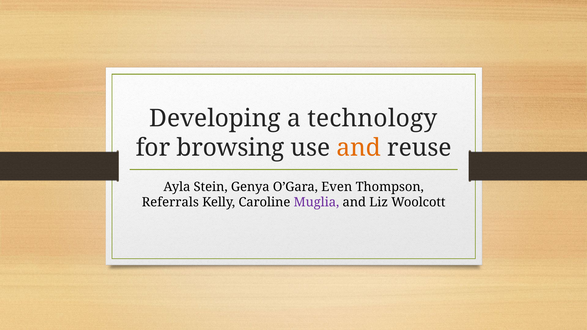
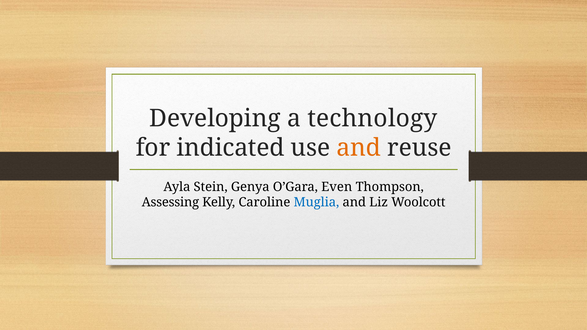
browsing: browsing -> indicated (231, 148)
Referrals: Referrals -> Assessing (170, 202)
Muglia colour: purple -> blue (316, 202)
